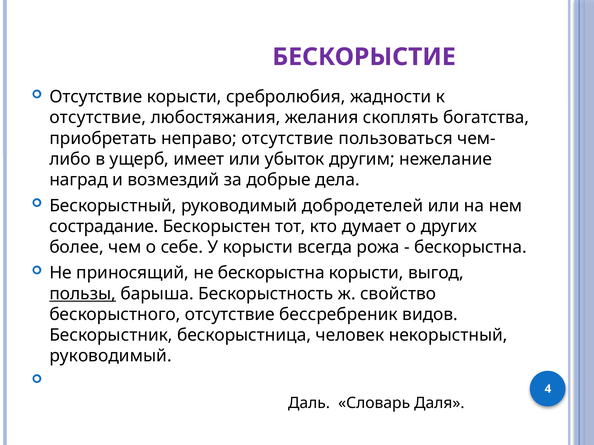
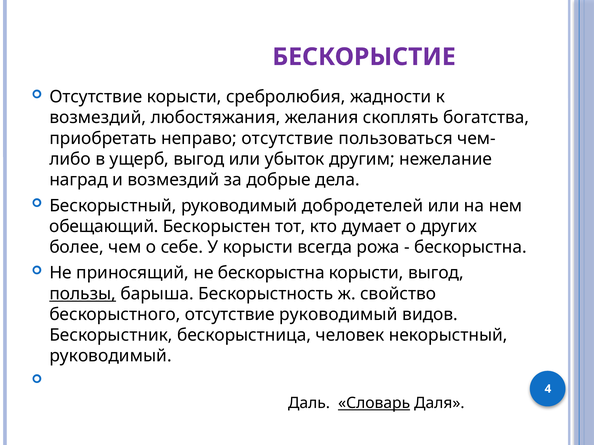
отсутствие: отсутствие -> возмездий (98, 118)
ущерб имеет: имеет -> выгод (199, 159)
сострадание: сострадание -> обещающий (104, 227)
отсутствие бессребреник: бессребреник -> руководимый (338, 315)
Словарь underline: none -> present (374, 403)
